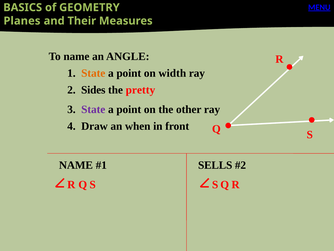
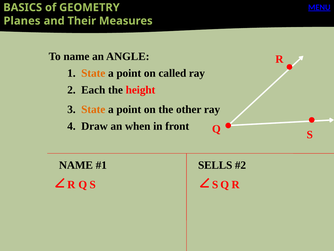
width: width -> called (172, 73)
Sides: Sides -> Each (93, 90)
pretty: pretty -> height (141, 90)
State colour: purple -> orange (93, 109)
